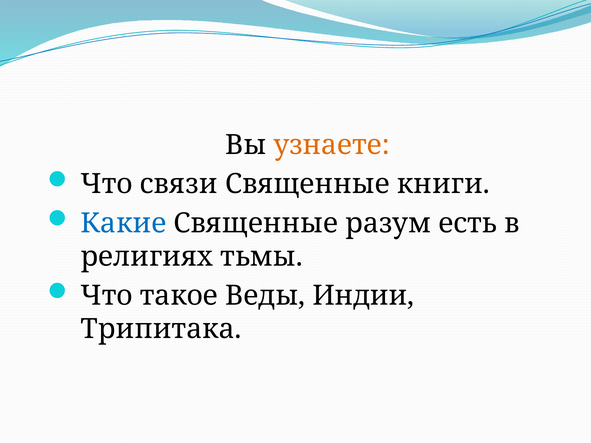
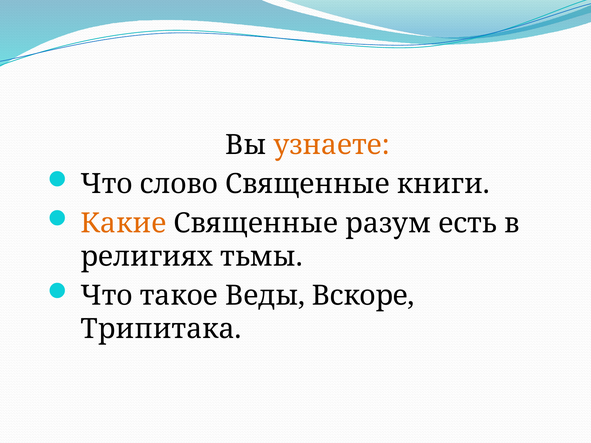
связи: связи -> слово (179, 184)
Какие colour: blue -> orange (123, 223)
Индии: Индии -> Вскоре (363, 296)
